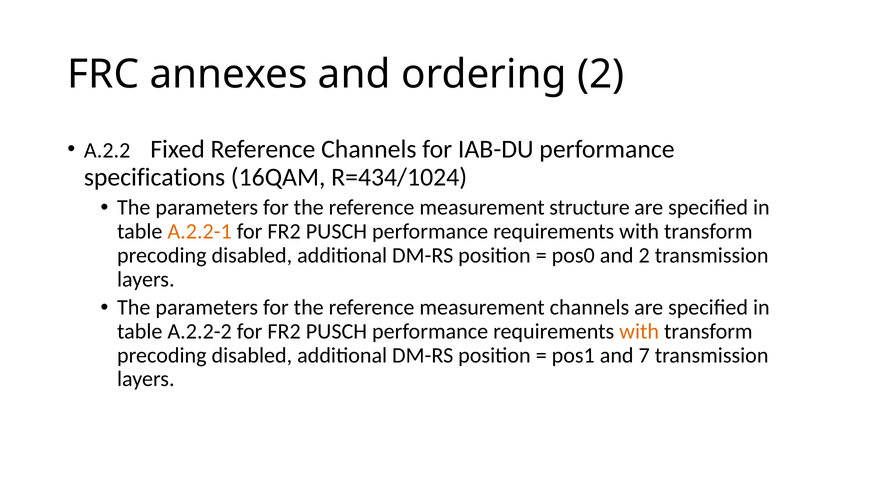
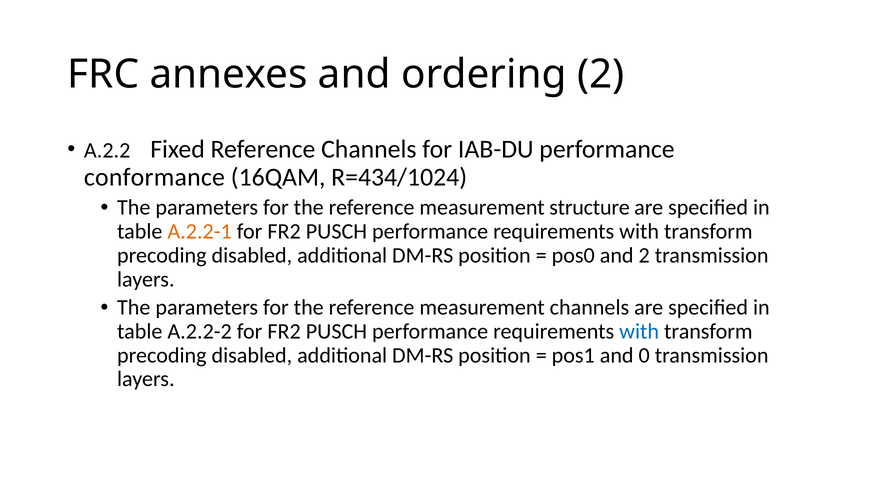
specifications: specifications -> conformance (154, 177)
with colour: orange -> blue (639, 332)
7: 7 -> 0 (644, 356)
